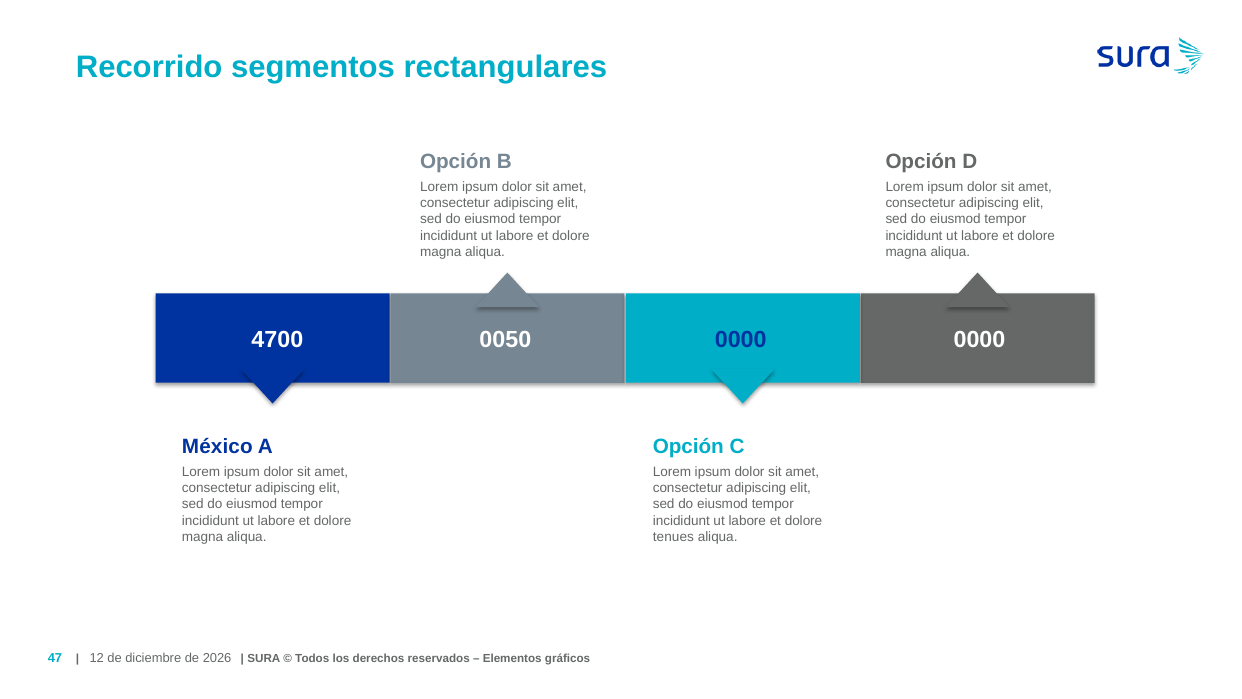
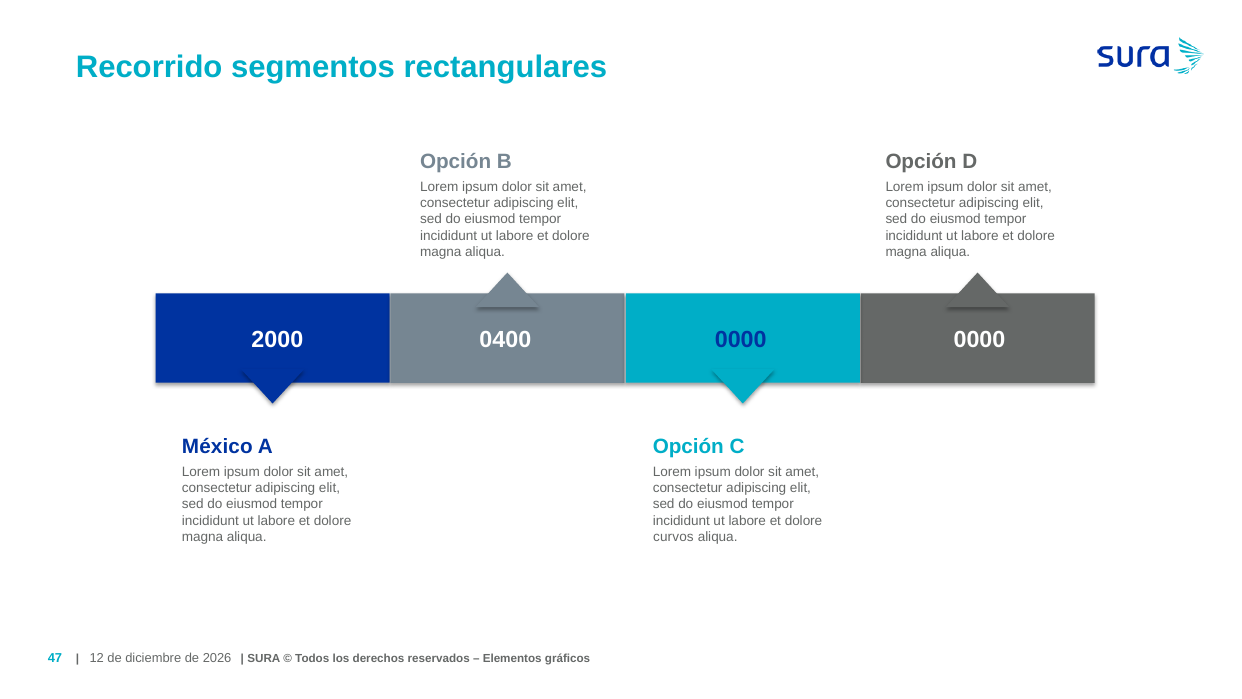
4700: 4700 -> 2000 (277, 339)
0050: 0050 -> 0400 (505, 339)
tenues: tenues -> curvos (673, 537)
